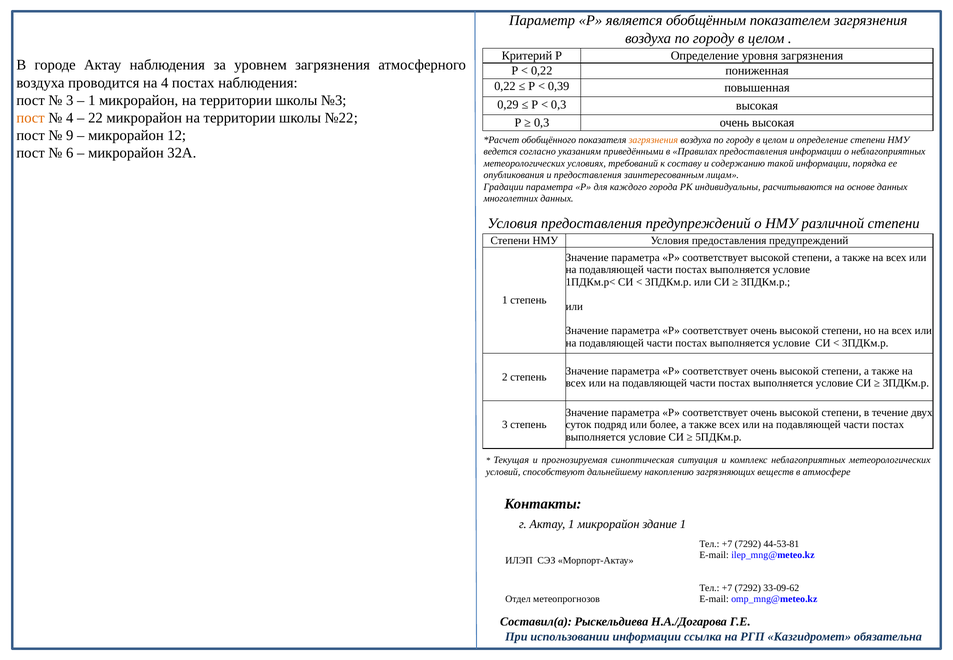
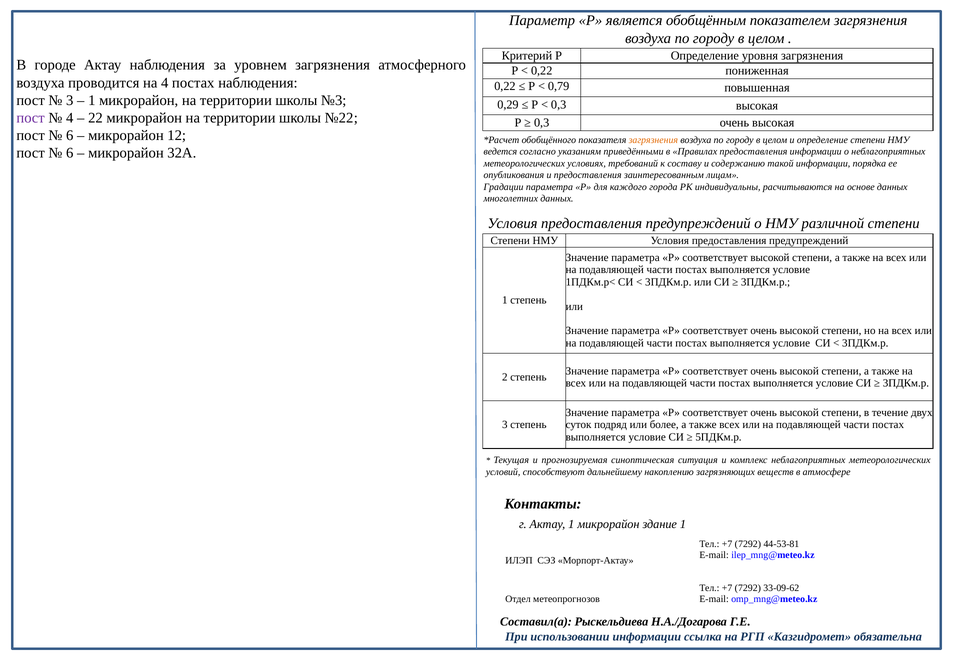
0,39: 0,39 -> 0,79 (559, 86)
пост colour: orange -> purple (31, 118)
9: 9 -> 6 (70, 135)
